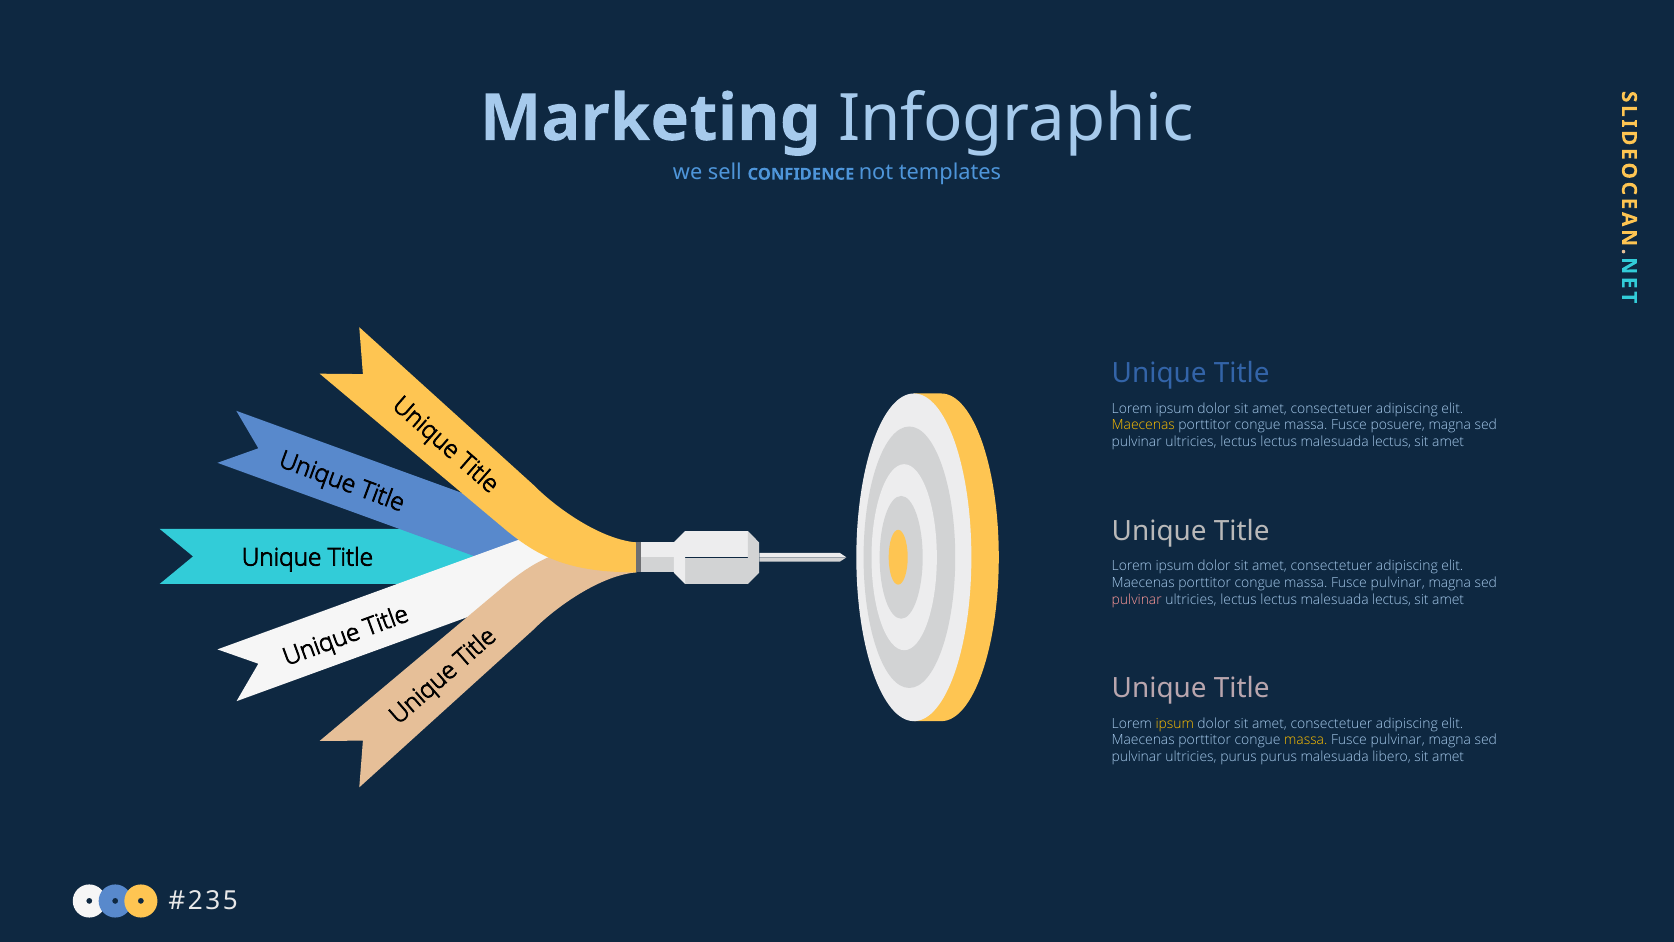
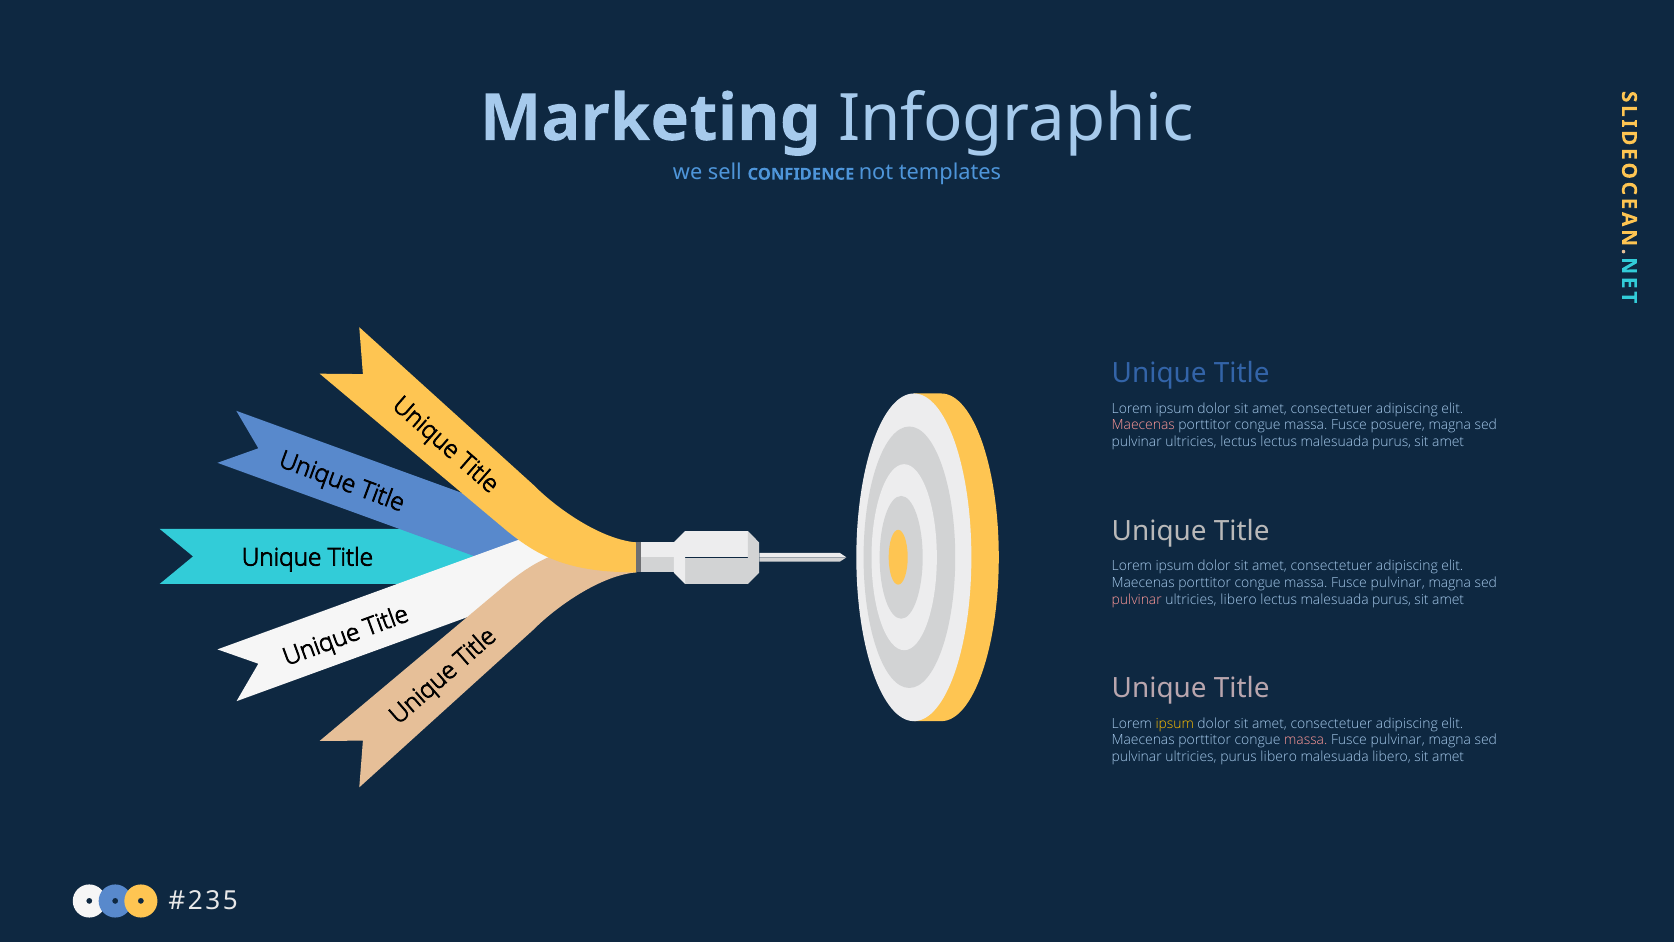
Maecenas colour: yellow -> pink (1143, 425)
lectus: lectus -> purus (1392, 442)
lectus: lectus -> libero (1239, 599)
lectus: lectus -> purus (1392, 599)
massa colour: yellow -> pink (1306, 740)
purus purus: purus -> libero (1279, 757)
